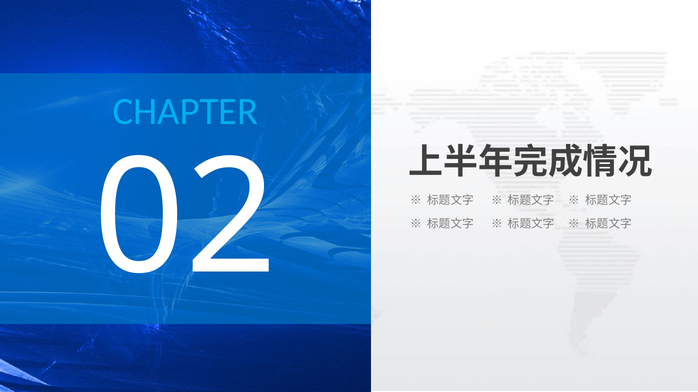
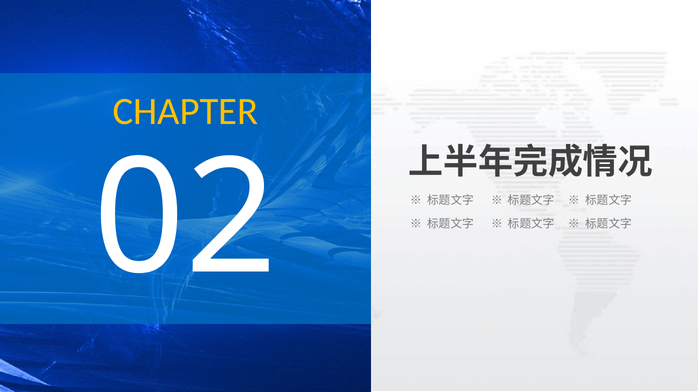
CHAPTER colour: light blue -> yellow (185, 112)
